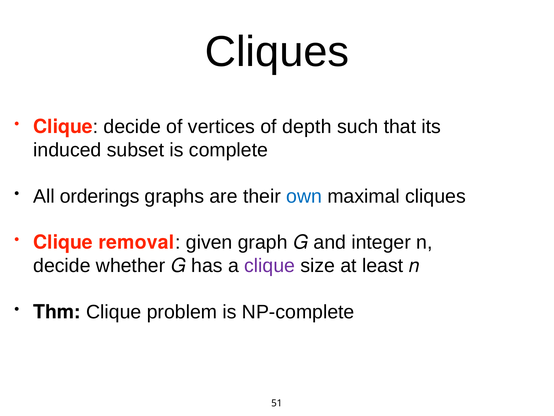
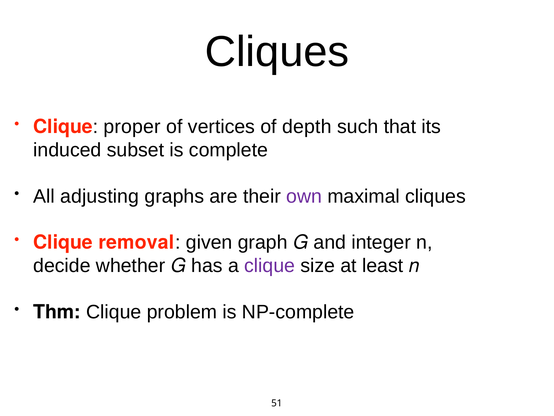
decide: decide -> proper (132, 127)
orderings: orderings -> adjusting (100, 196)
own colour: blue -> purple (304, 196)
